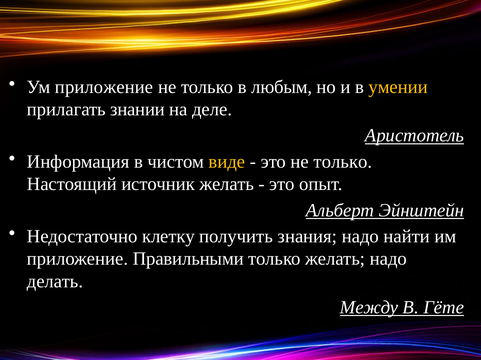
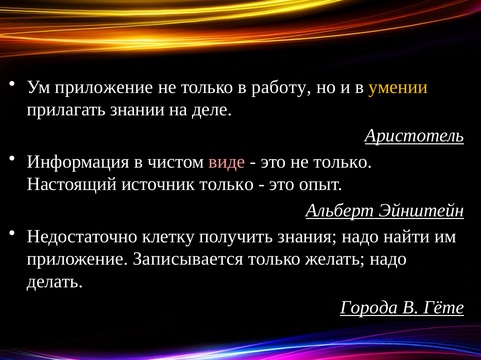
любым: любым -> работу (282, 87)
виде colour: yellow -> pink (227, 162)
источник желать: желать -> только (227, 184)
Правильными: Правильными -> Записывается (188, 259)
Между: Между -> Города (369, 308)
